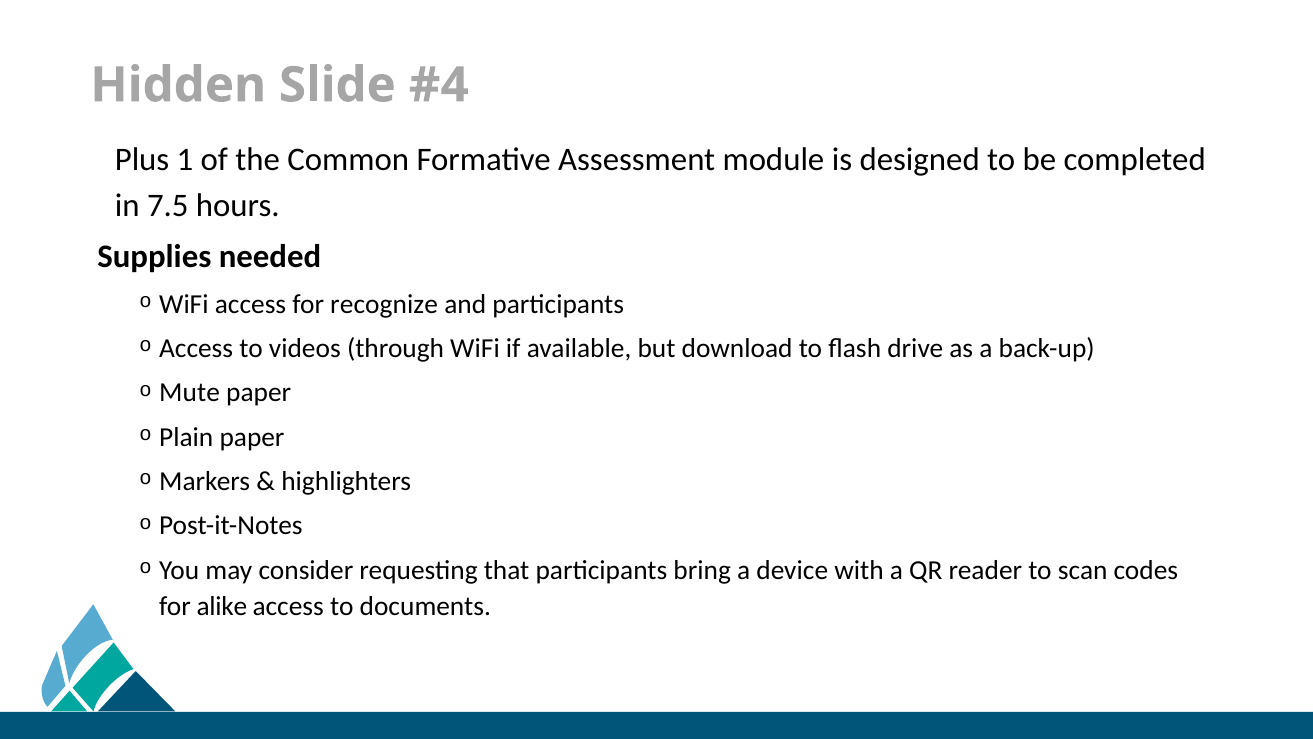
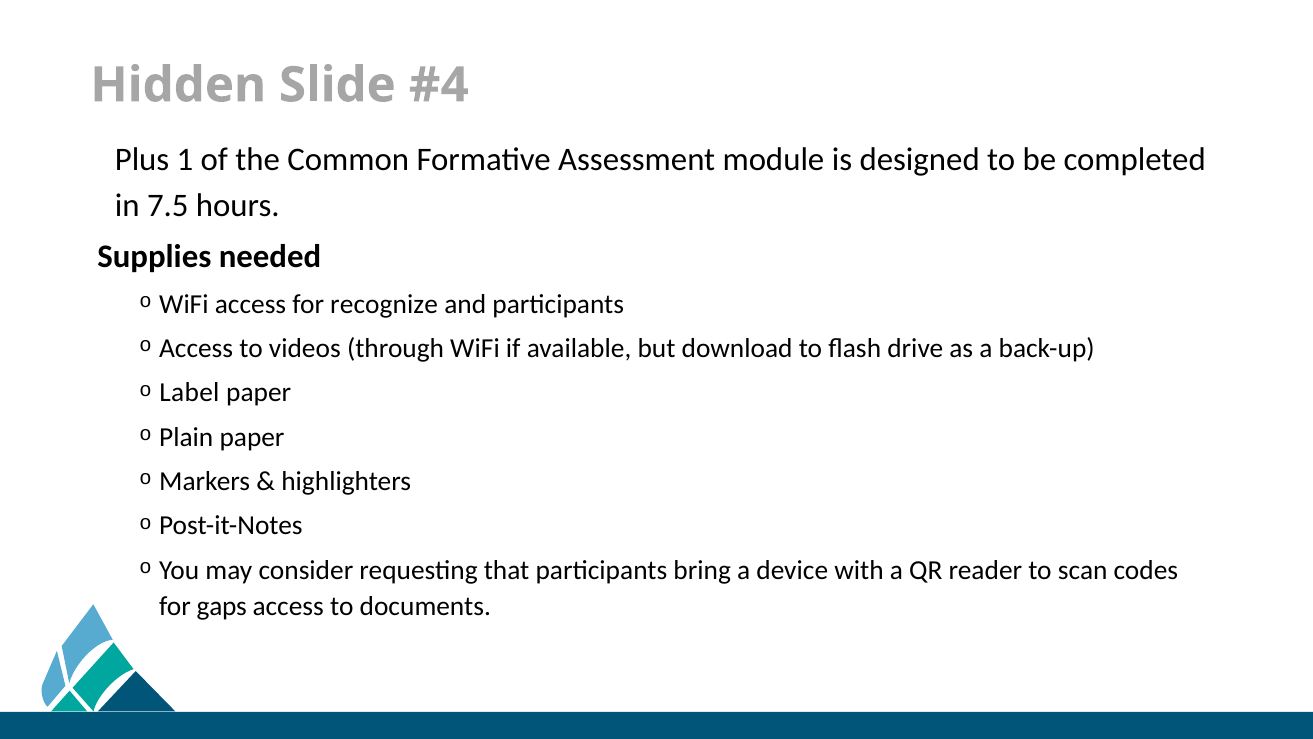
Mute: Mute -> Label (189, 393)
alike: alike -> gaps (222, 606)
